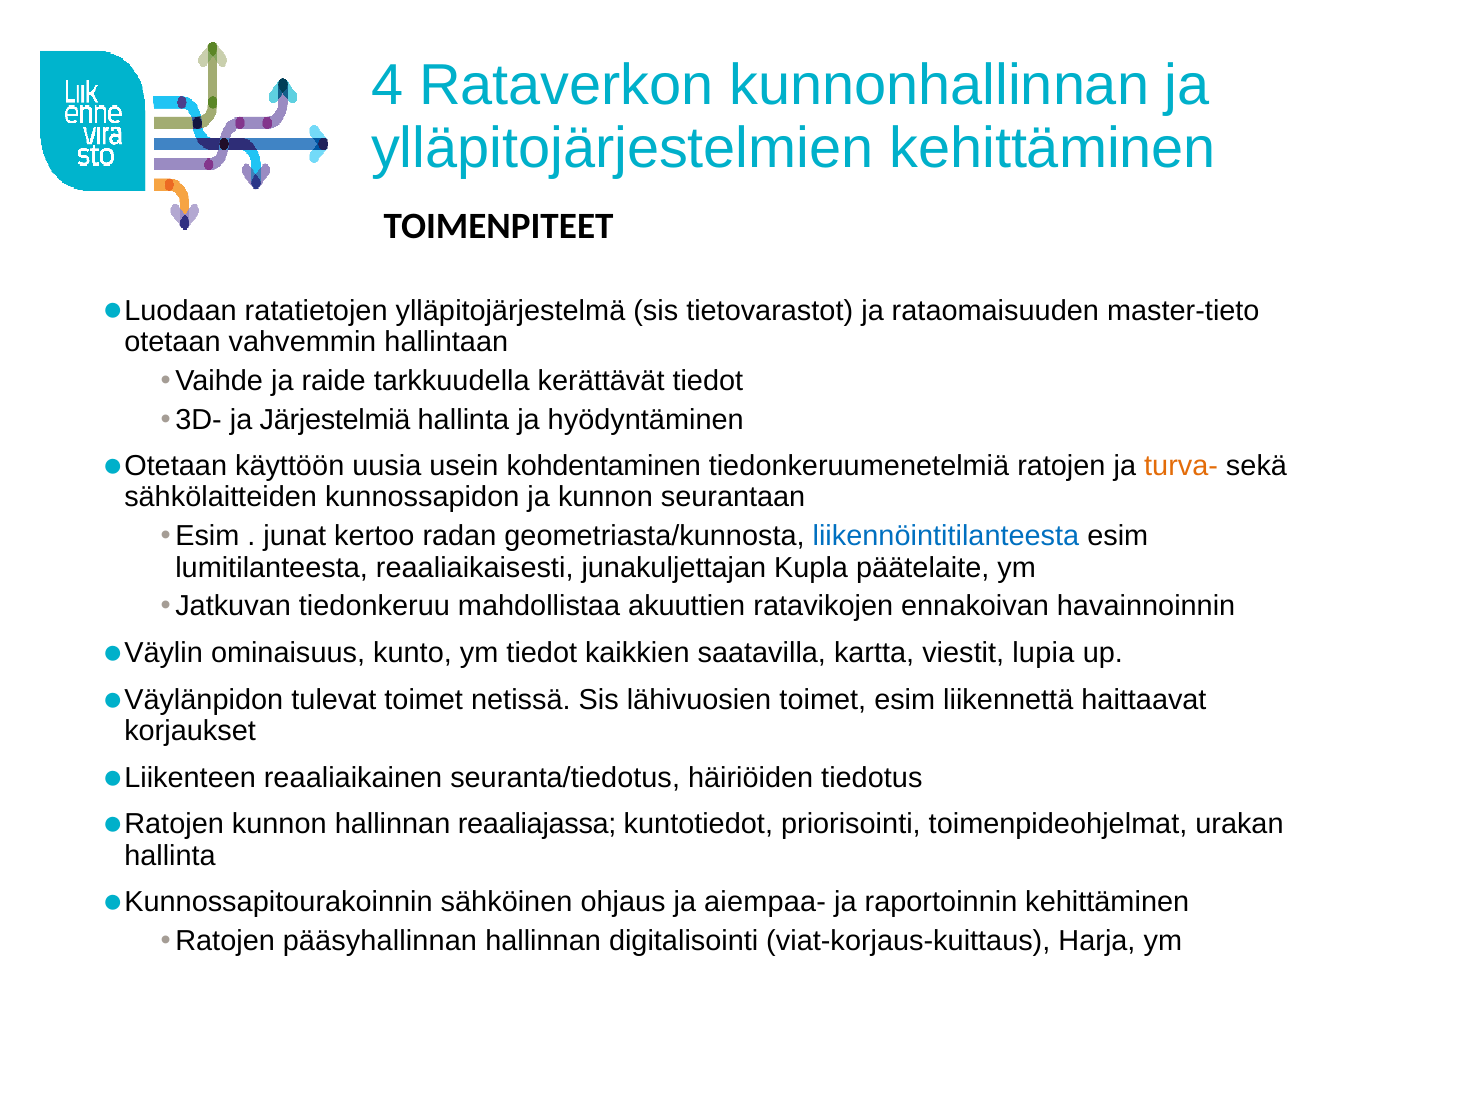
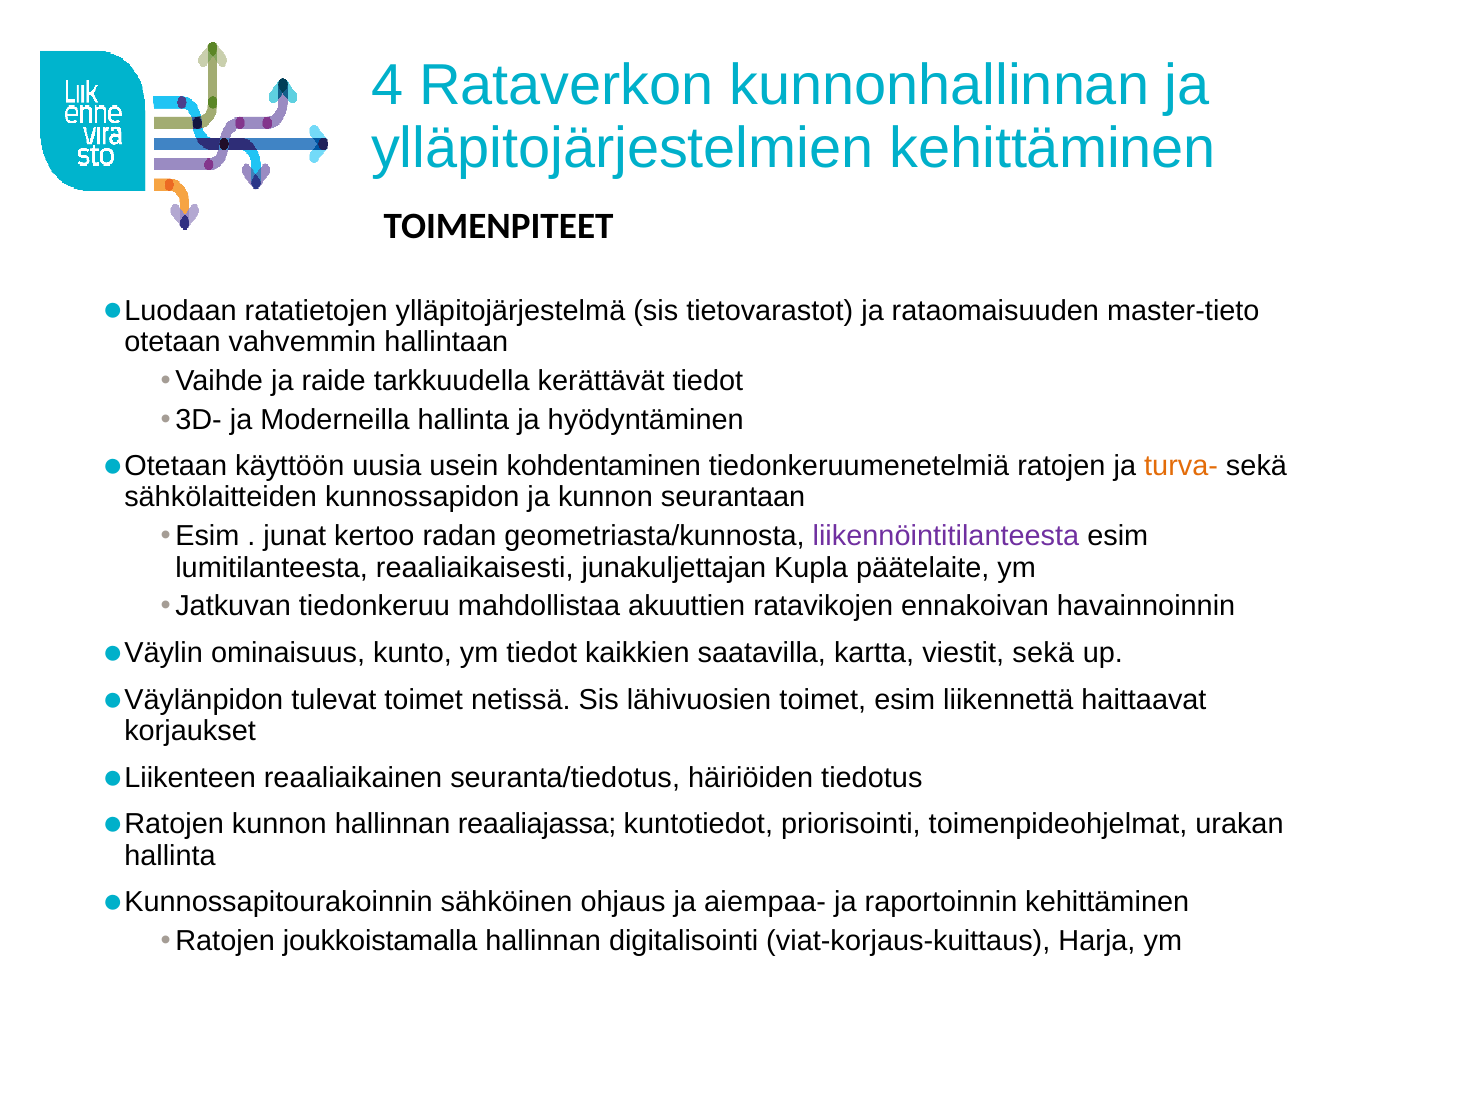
Järjestelmiä: Järjestelmiä -> Moderneilla (335, 420)
liikennöintitilanteesta colour: blue -> purple (946, 536)
viestit lupia: lupia -> sekä (1043, 653)
pääsyhallinnan: pääsyhallinnan -> joukkoistamalla (380, 941)
